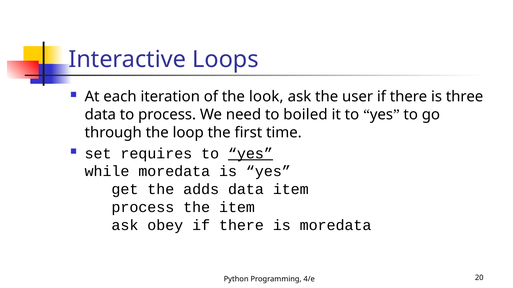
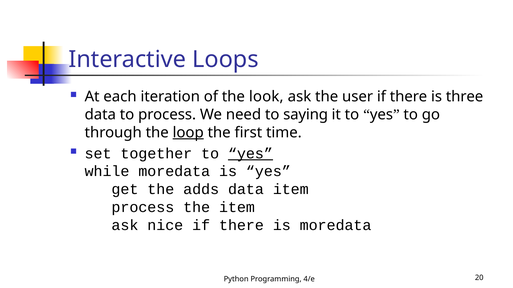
boiled: boiled -> saying (306, 115)
loop underline: none -> present (188, 133)
requires: requires -> together (156, 154)
obey: obey -> nice (165, 226)
